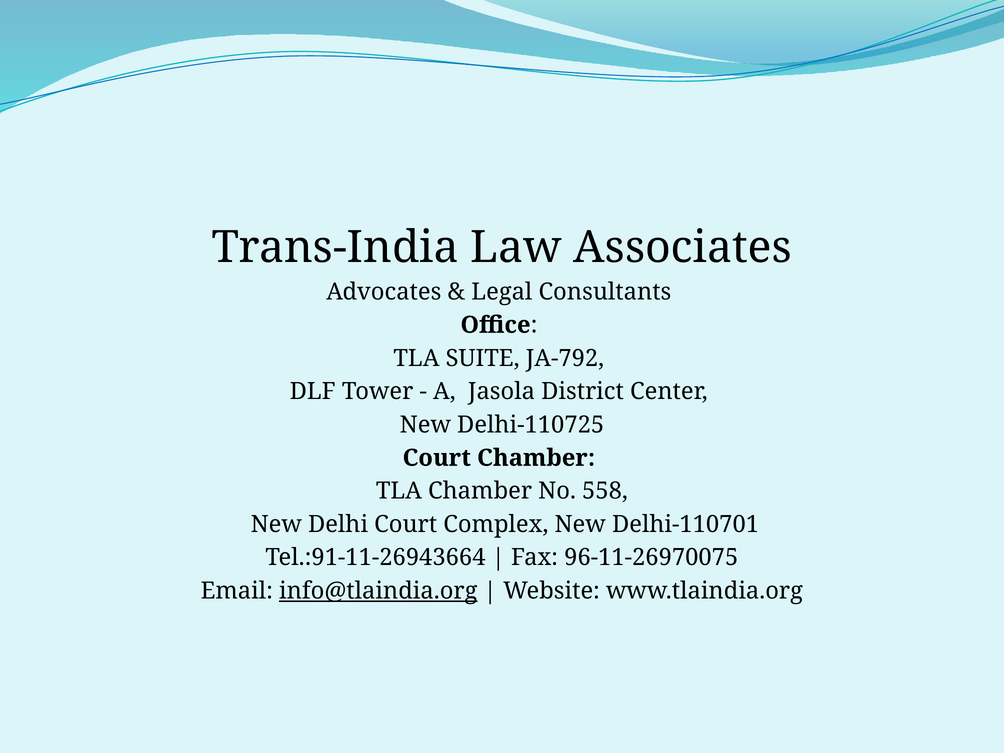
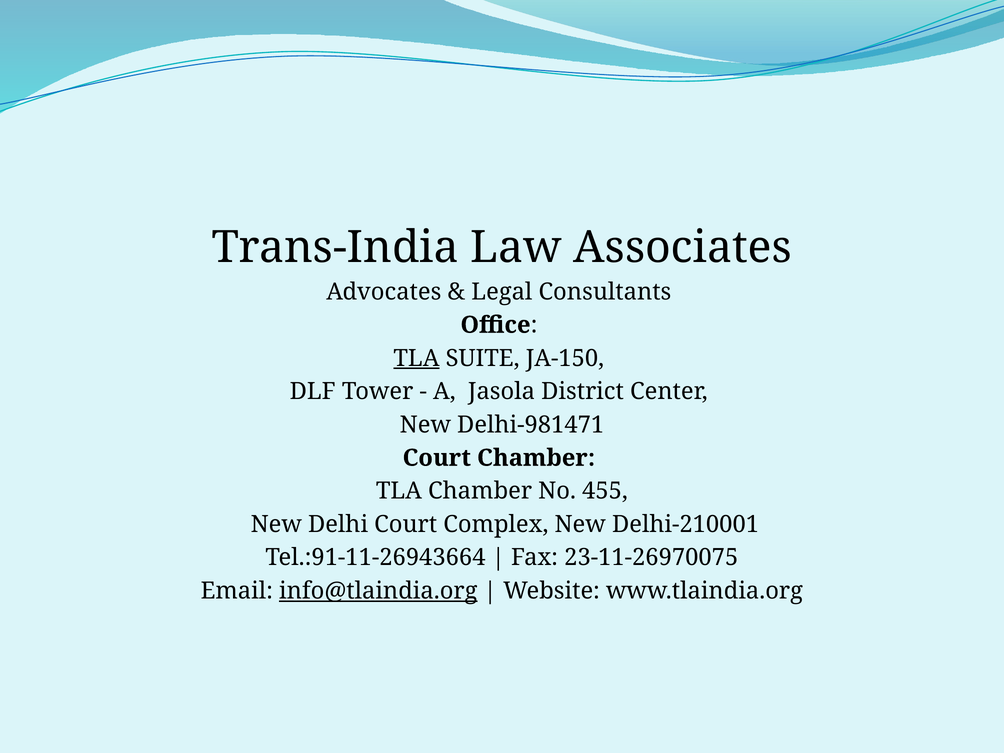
TLA underline: none -> present (416, 358)
JA-792: JA-792 -> JA-150 (565, 358)
Delhi-110725: Delhi-110725 -> Delhi-981471 (531, 425)
558: 558 -> 455 (605, 491)
Delhi-110701: Delhi-110701 -> Delhi-210001 (686, 524)
96-11-26970075: 96-11-26970075 -> 23-11-26970075 (651, 558)
